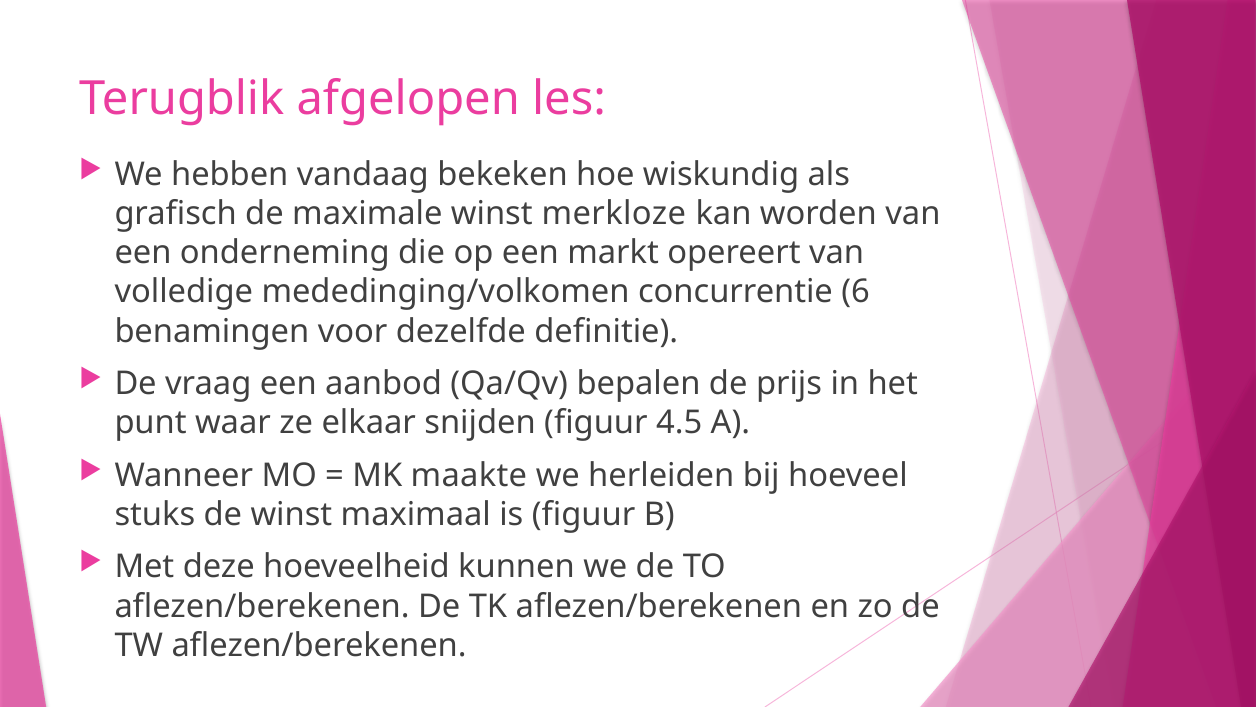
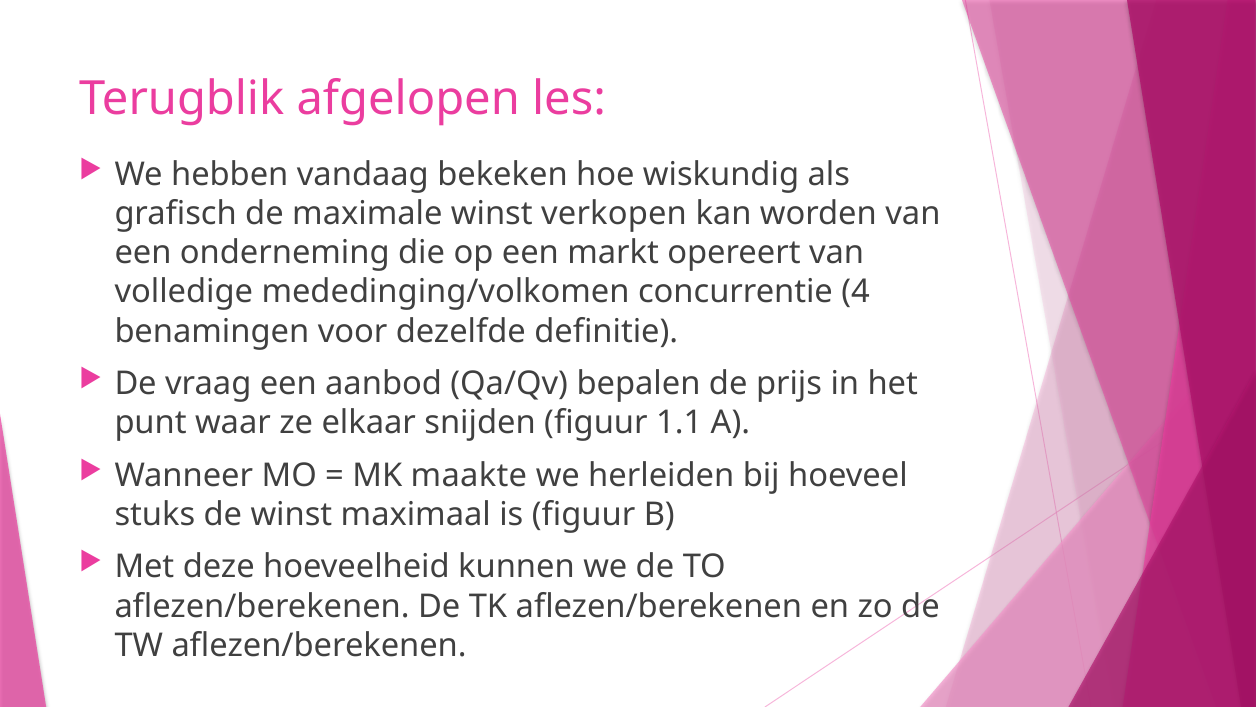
merkloze: merkloze -> verkopen (614, 213)
6: 6 -> 4 (856, 292)
4.5: 4.5 -> 1.1 (679, 423)
